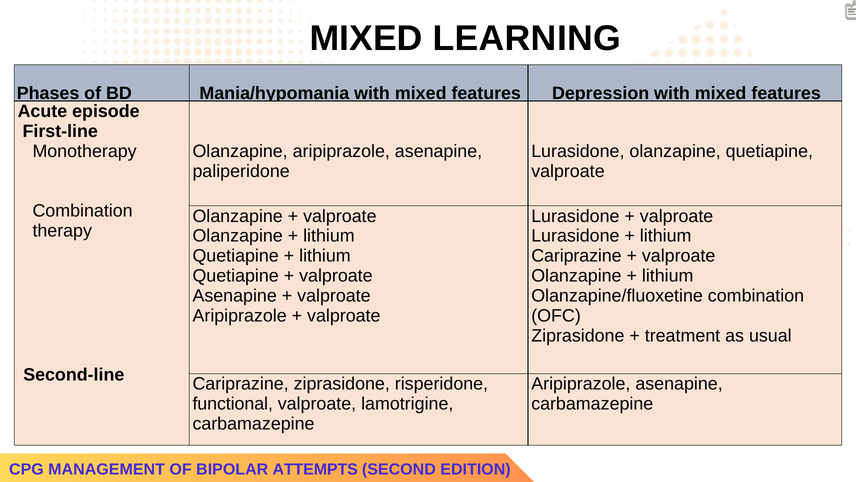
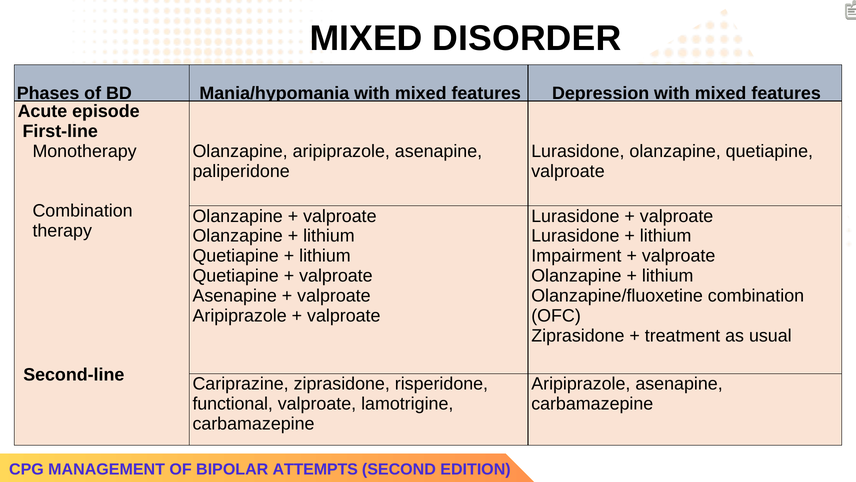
LEARNING: LEARNING -> DISORDER (527, 38)
Cariprazine: Cariprazine -> Impairment (576, 256)
